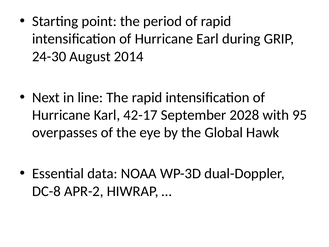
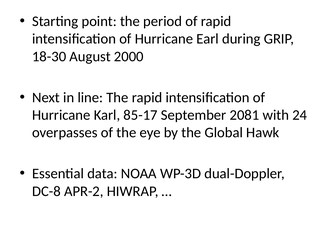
24-30: 24-30 -> 18-30 (49, 56)
2014: 2014 -> 2000 (129, 56)
42-17: 42-17 -> 85-17 (141, 115)
2028: 2028 -> 2081 (244, 115)
95: 95 -> 24 (300, 115)
